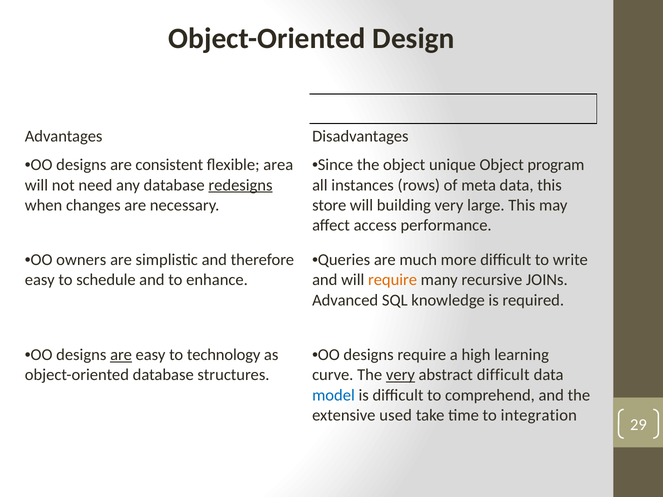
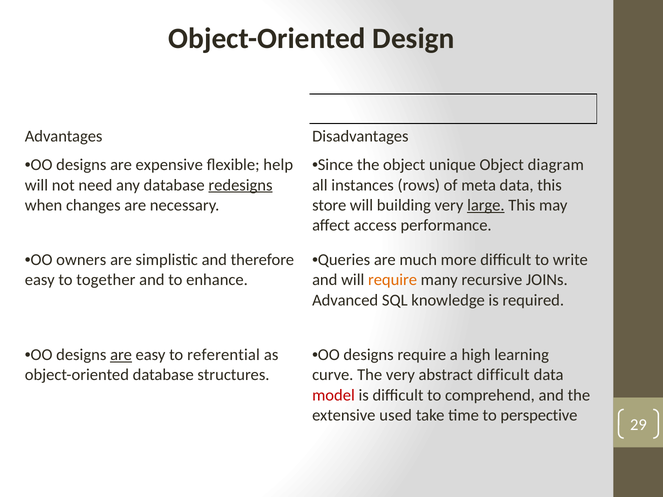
consistent: consistent -> expensive (169, 165)
area: area -> help (278, 165)
program: program -> diagram (556, 165)
large underline: none -> present (486, 205)
schedule: schedule -> together (106, 280)
technology: technology -> referential (224, 355)
very underline: present -> none (400, 375)
model colour: blue -> red (333, 395)
integration: integration -> perspective (539, 416)
